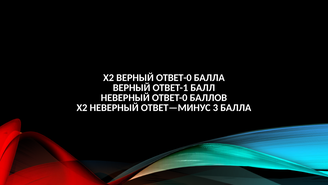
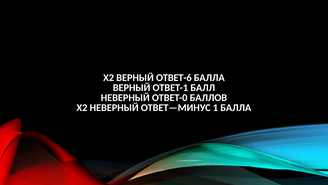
ВЕРНЫЙ ОТВЕТ-0: ОТВЕТ-0 -> ОТВЕТ-6 (174, 78)
3: 3 -> 1 (215, 107)
